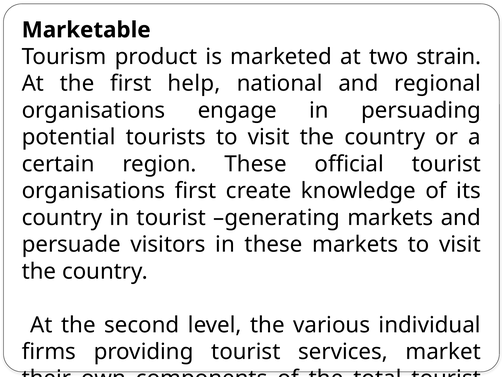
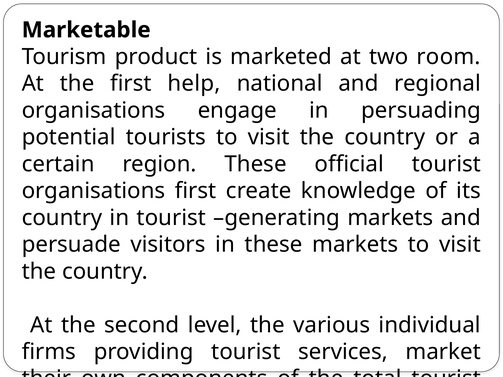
strain: strain -> room (449, 57)
